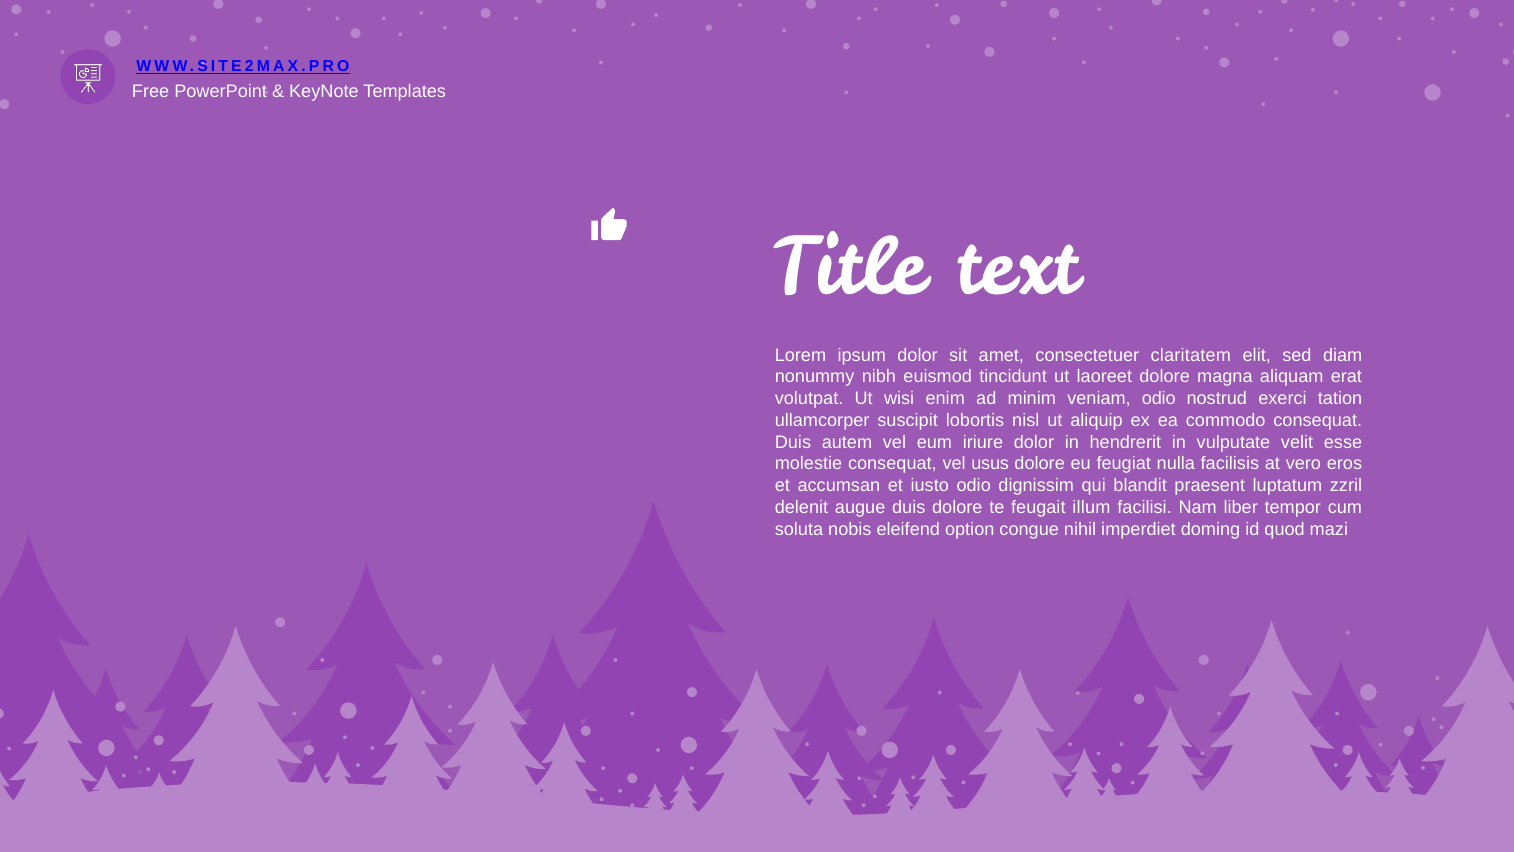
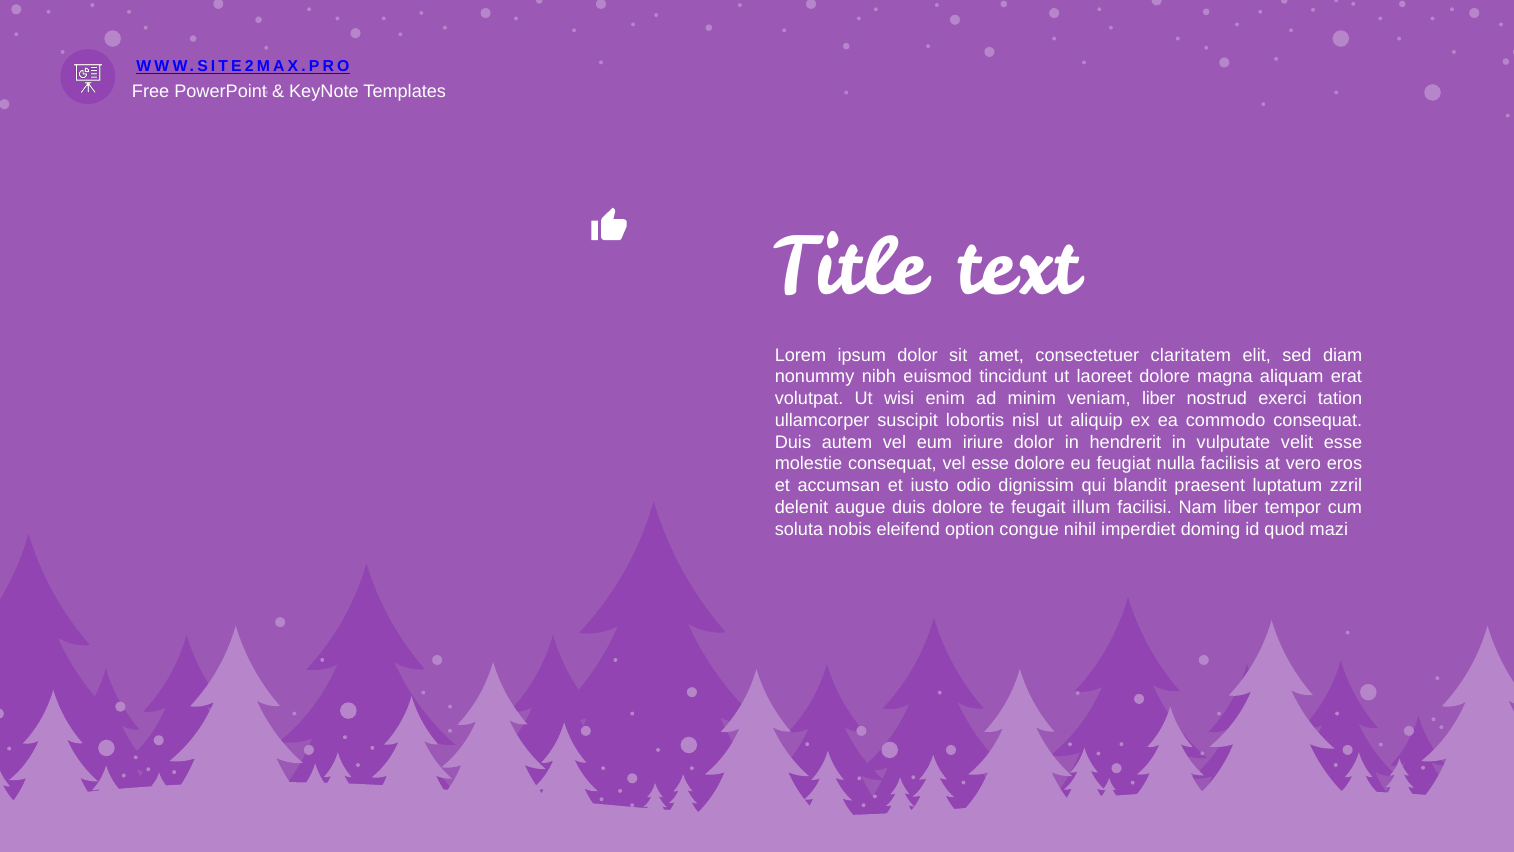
veniam odio: odio -> liber (1159, 398)
vel usus: usus -> esse (990, 464)
